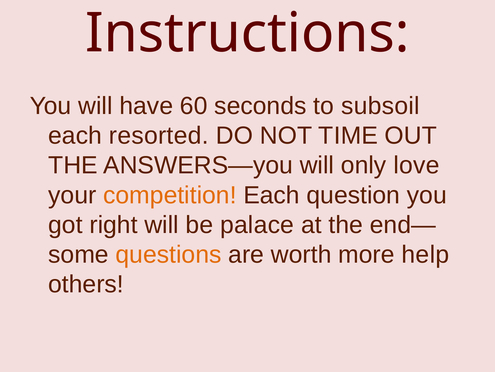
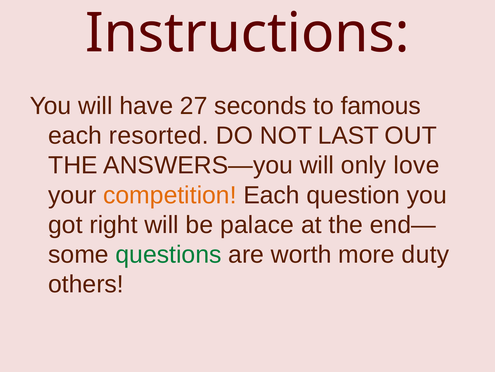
60: 60 -> 27 (194, 106)
subsoil: subsoil -> famous (381, 106)
TIME: TIME -> LAST (348, 135)
questions colour: orange -> green (169, 254)
help: help -> duty (425, 254)
